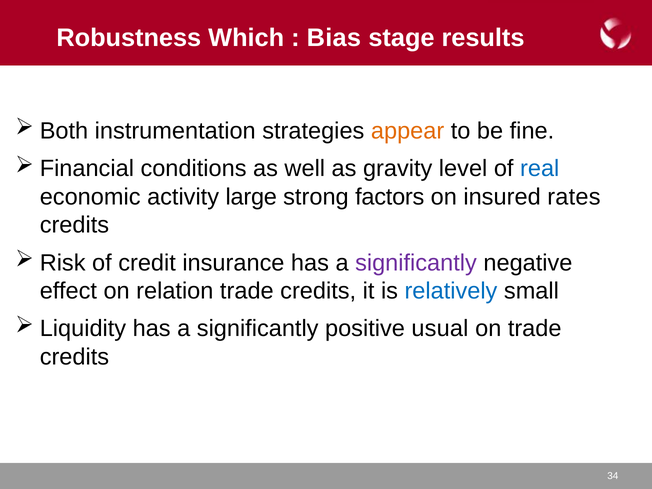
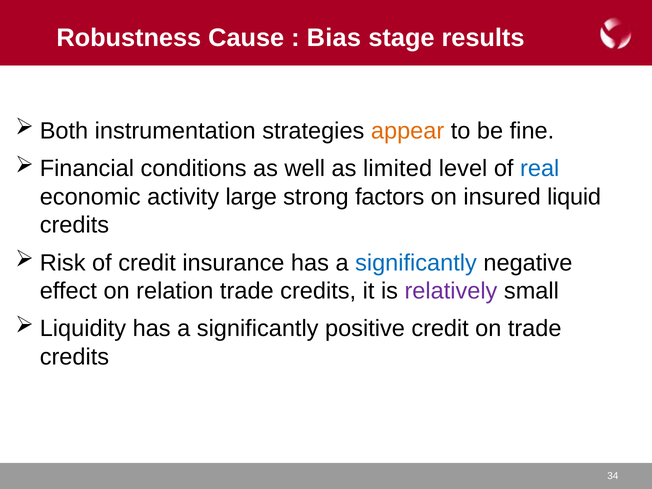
Which: Which -> Cause (246, 38)
gravity: gravity -> limited (398, 169)
rates: rates -> liquid (574, 197)
significantly colour: purple -> blue (416, 263)
relatively colour: blue -> purple (451, 291)
positive usual: usual -> credit (440, 329)
